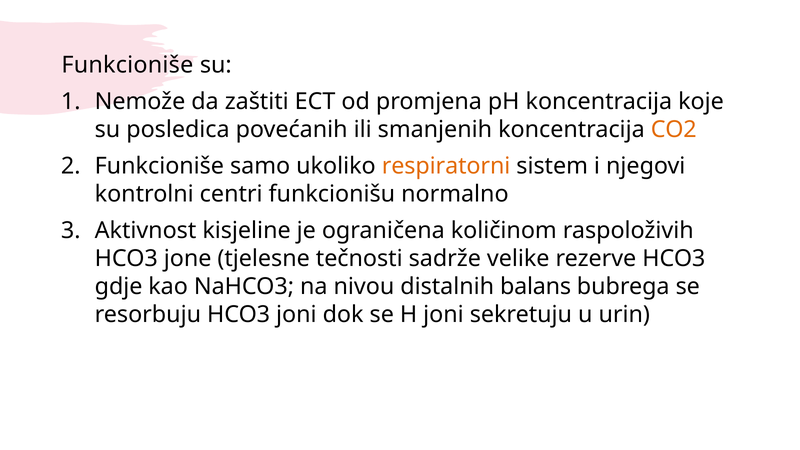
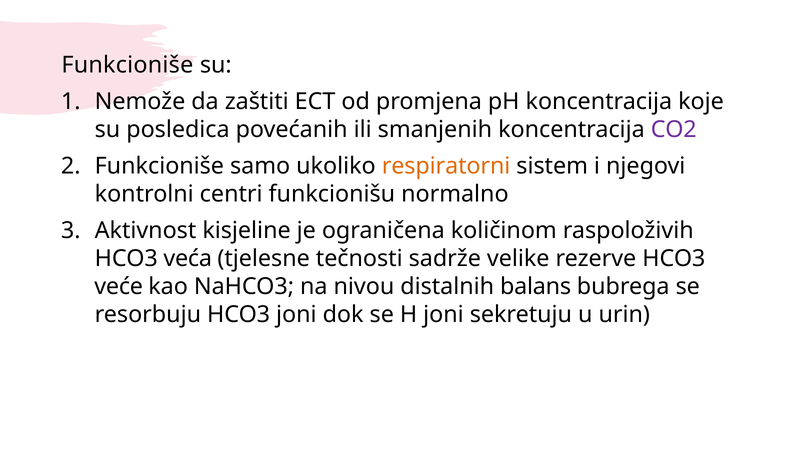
CO2 colour: orange -> purple (674, 130)
jone: jone -> veća (188, 258)
gdje: gdje -> veće (119, 286)
